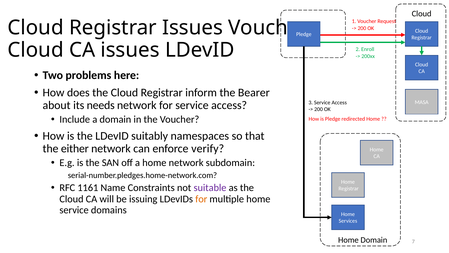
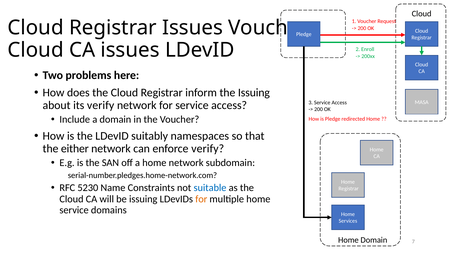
the Bearer: Bearer -> Issuing (254, 92)
its needs: needs -> verify (101, 105)
1161: 1161 -> 5230 (88, 188)
suitable colour: purple -> blue (210, 188)
